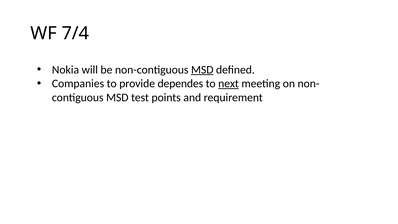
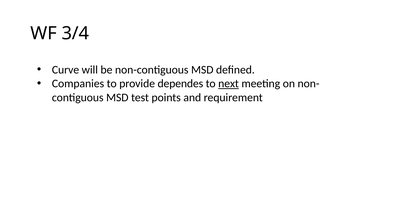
7/4: 7/4 -> 3/4 (75, 33)
Nokia: Nokia -> Curve (66, 70)
MSD underline: present -> none (202, 70)
